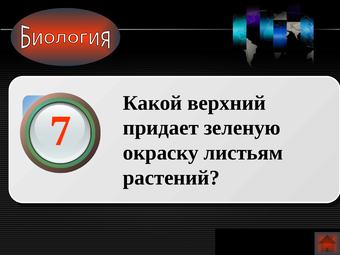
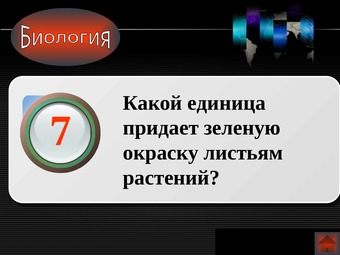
верхний: верхний -> единица (227, 103)
